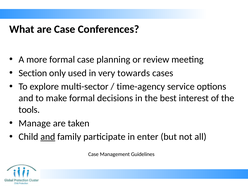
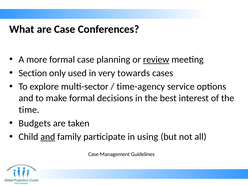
review underline: none -> present (156, 60)
tools: tools -> time (29, 110)
Manage: Manage -> Budgets (35, 123)
enter: enter -> using (148, 137)
